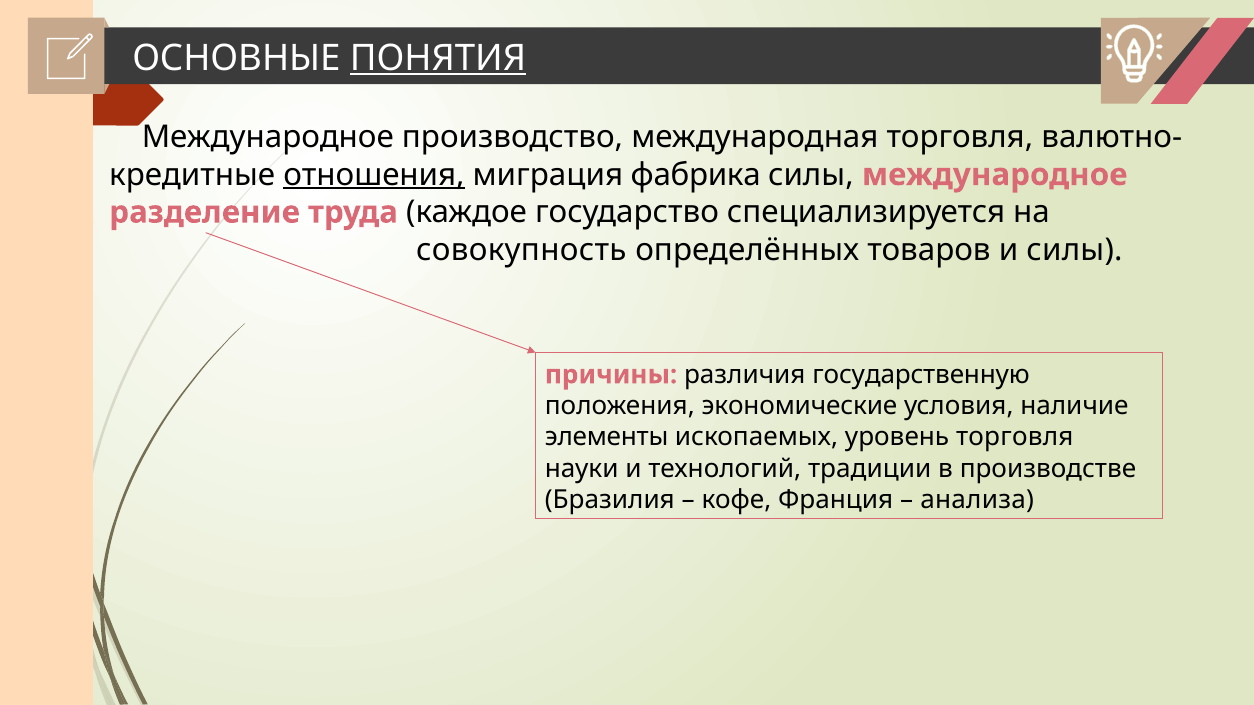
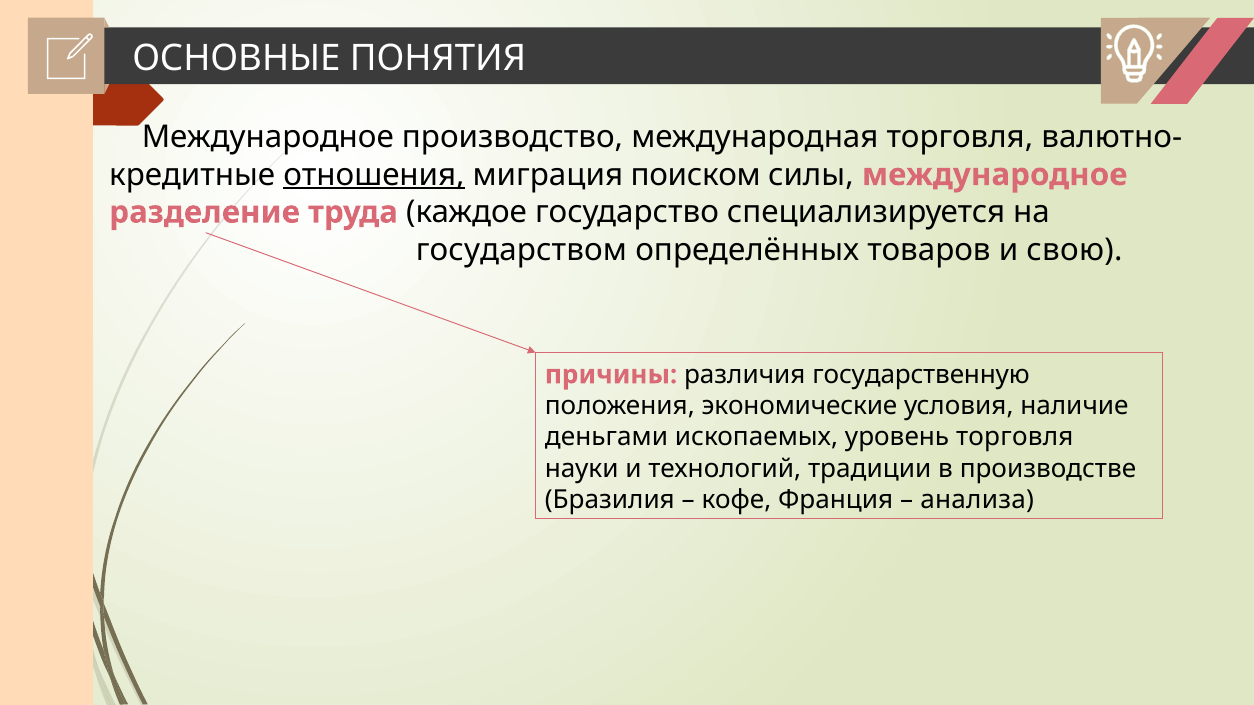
ПОНЯТИЯ underline: present -> none (438, 58)
фабрика: фабрика -> поиском (696, 175)
совокупность: совокупность -> государством (521, 250)
и силы: силы -> свою (1074, 250)
элементы: элементы -> деньгами (606, 438)
